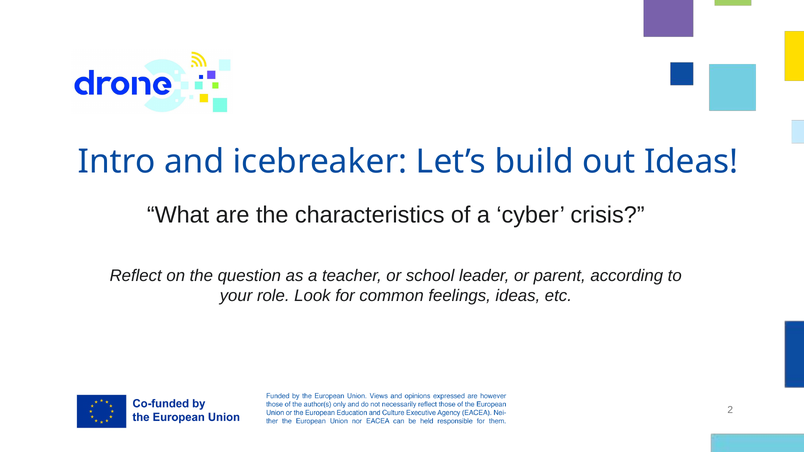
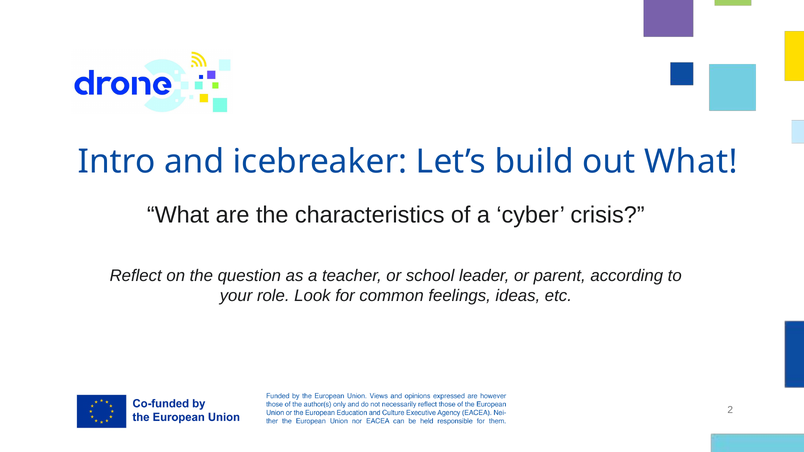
out Ideas: Ideas -> What (691, 162)
